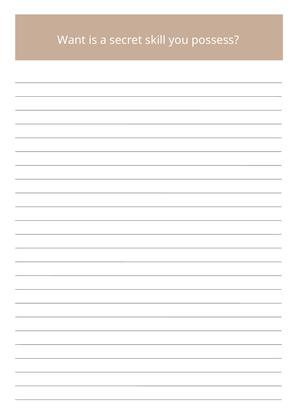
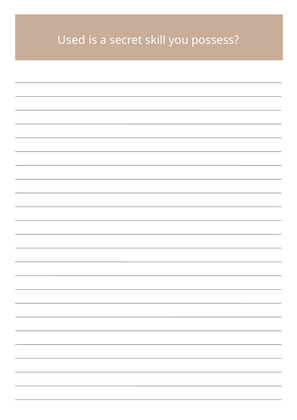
Want: Want -> Used (71, 40)
